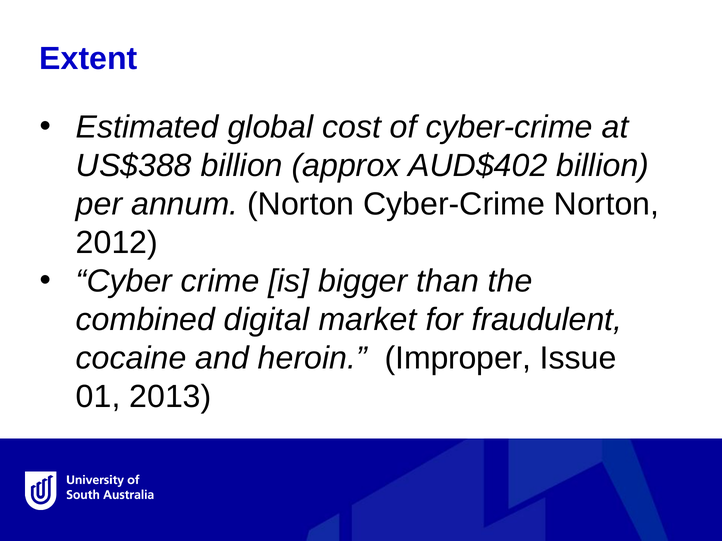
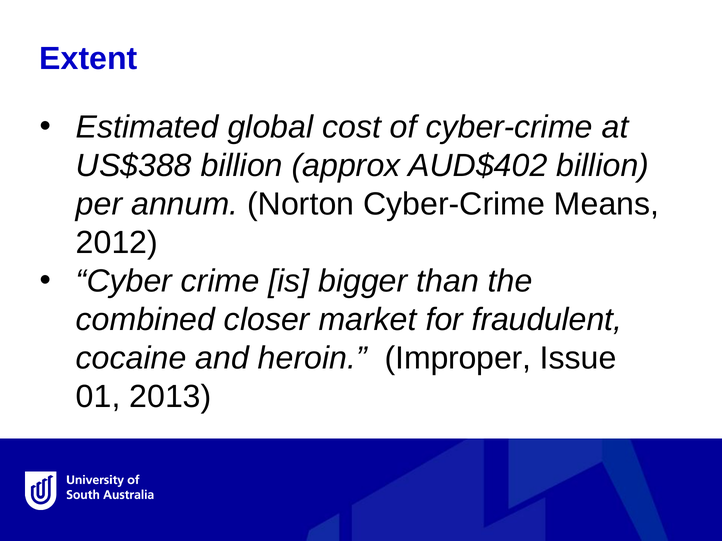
Cyber-Crime Norton: Norton -> Means (607, 204)
digital: digital -> closer (267, 320)
